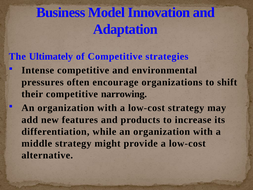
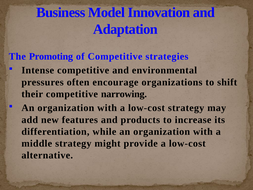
Ultimately: Ultimately -> Promoting (51, 56)
